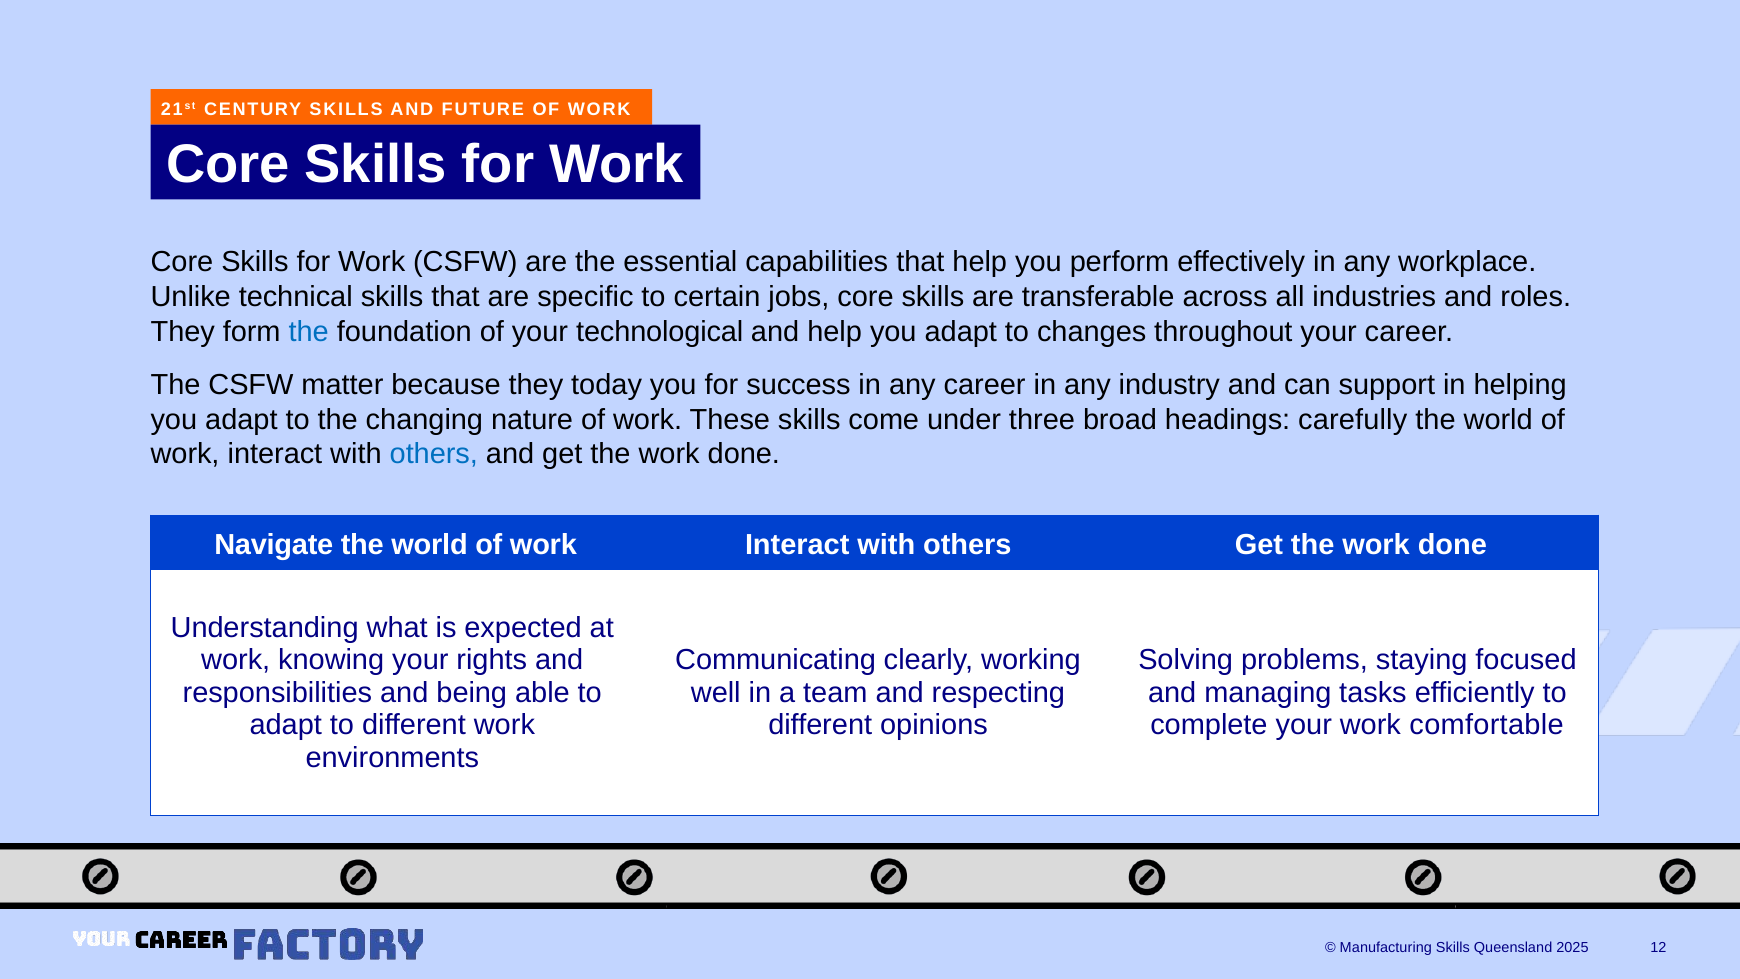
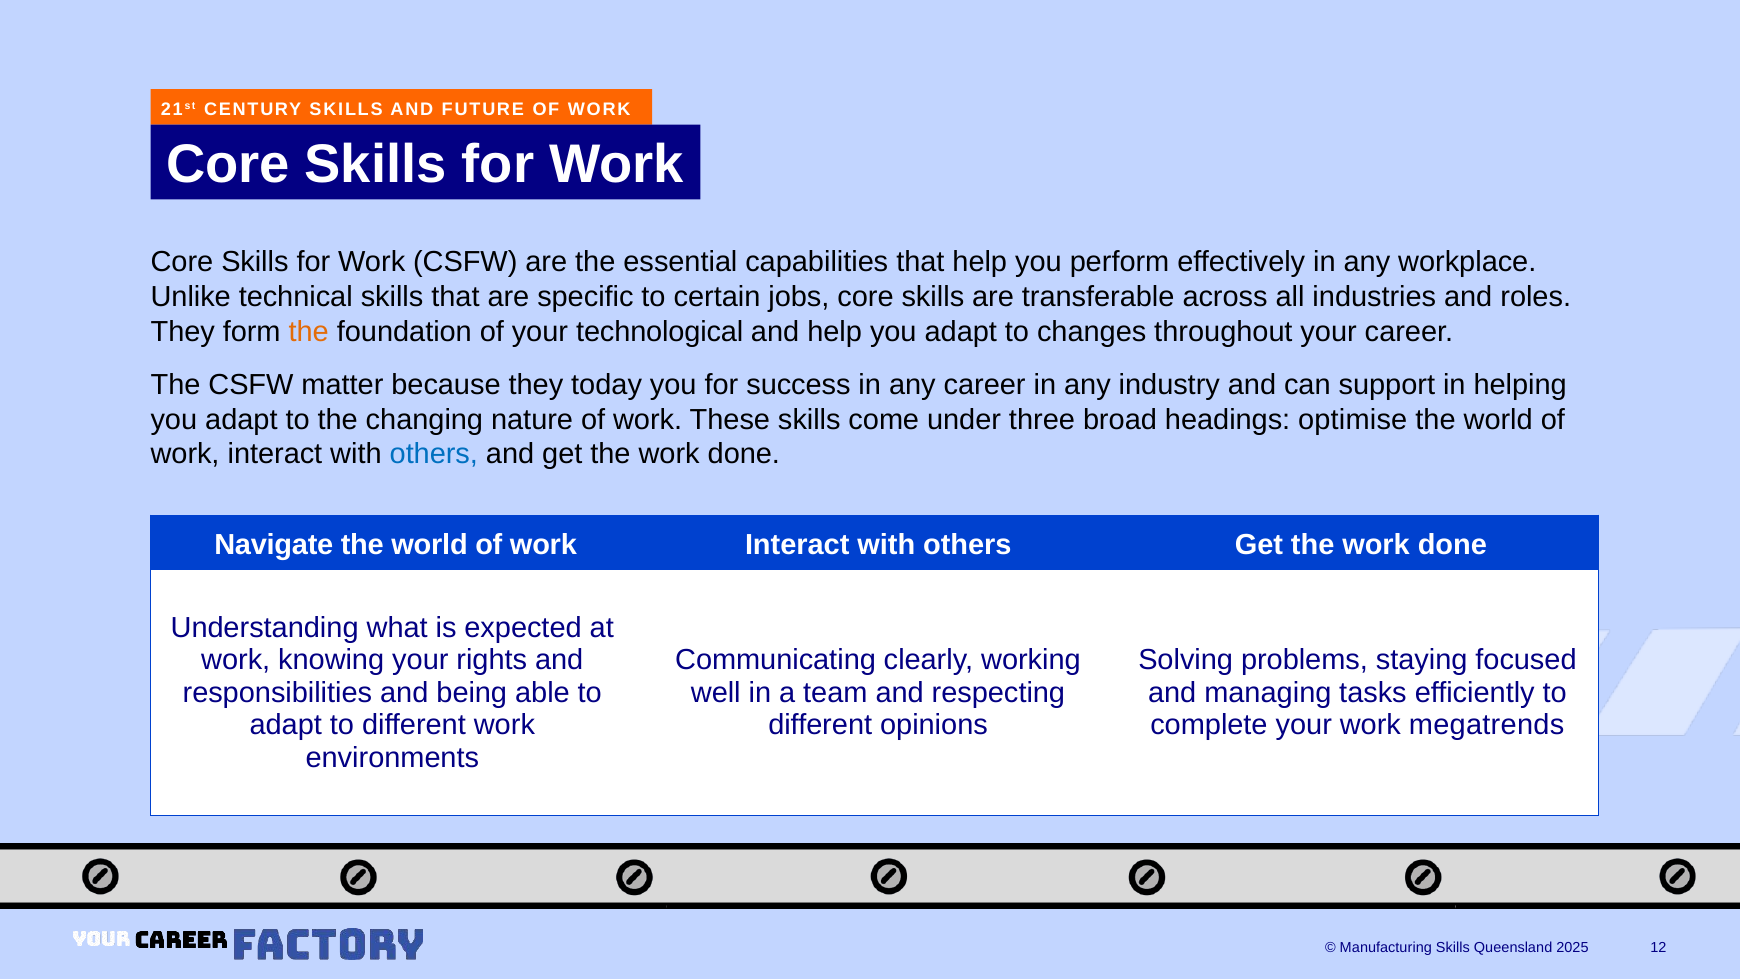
the colour: blue -> orange (309, 332)
carefully: carefully -> optimise (1353, 419)
comfortable: comfortable -> megatrends (1487, 725)
